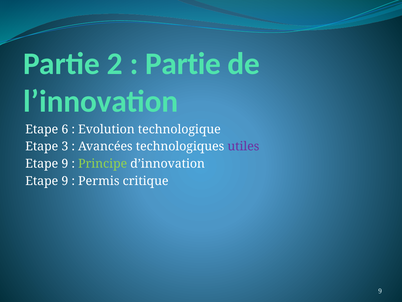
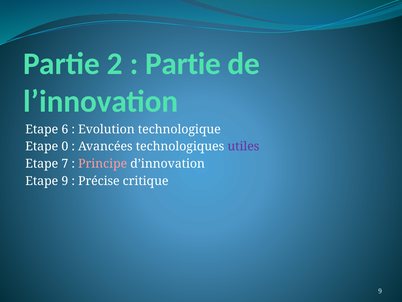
3: 3 -> 0 (65, 146)
9: 9 -> 7 (65, 163)
Principe colour: light green -> pink (103, 163)
Permis: Permis -> Précise (99, 181)
